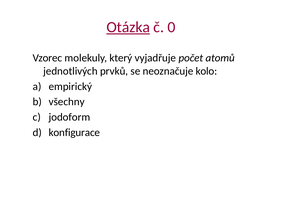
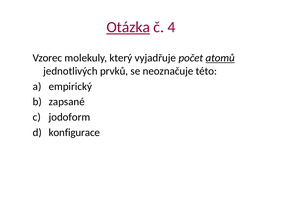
0: 0 -> 4 (171, 27)
atomů underline: none -> present (220, 58)
kolo: kolo -> této (206, 71)
všechny: všechny -> zapsané (67, 102)
